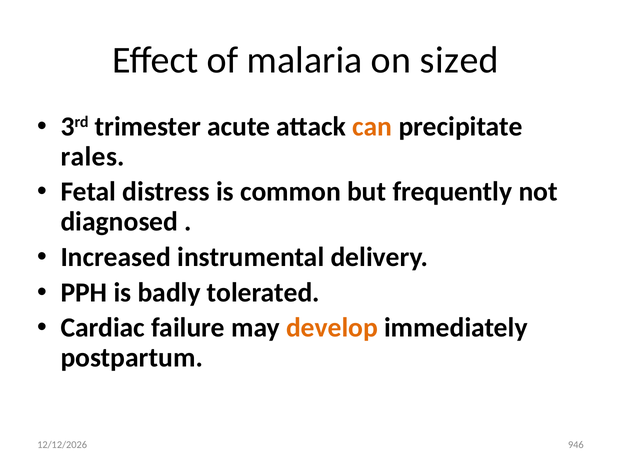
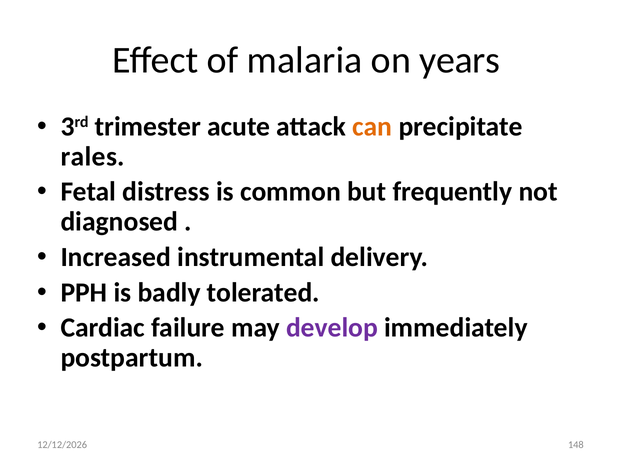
sized: sized -> years (460, 60)
develop colour: orange -> purple (332, 328)
946: 946 -> 148 (576, 445)
